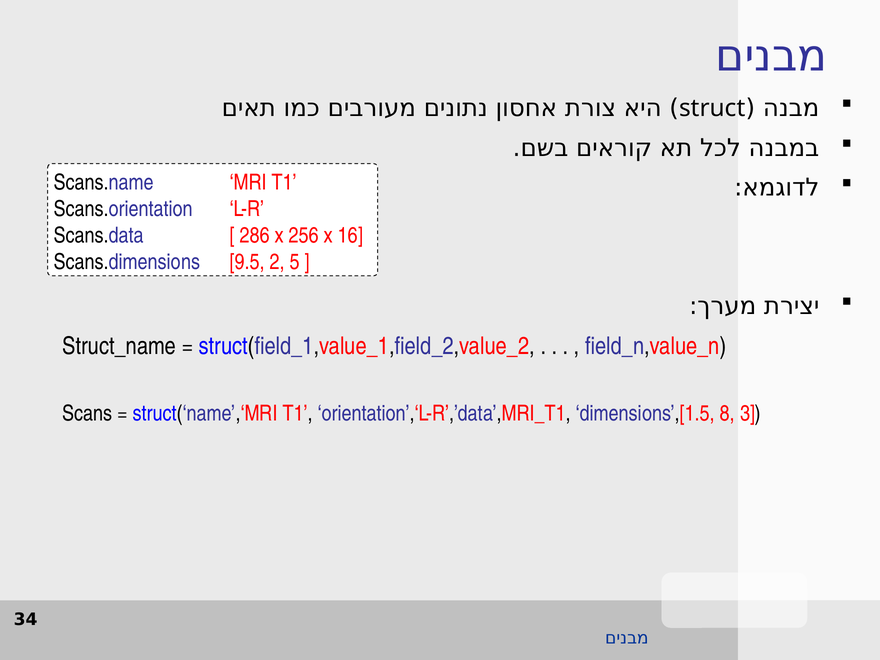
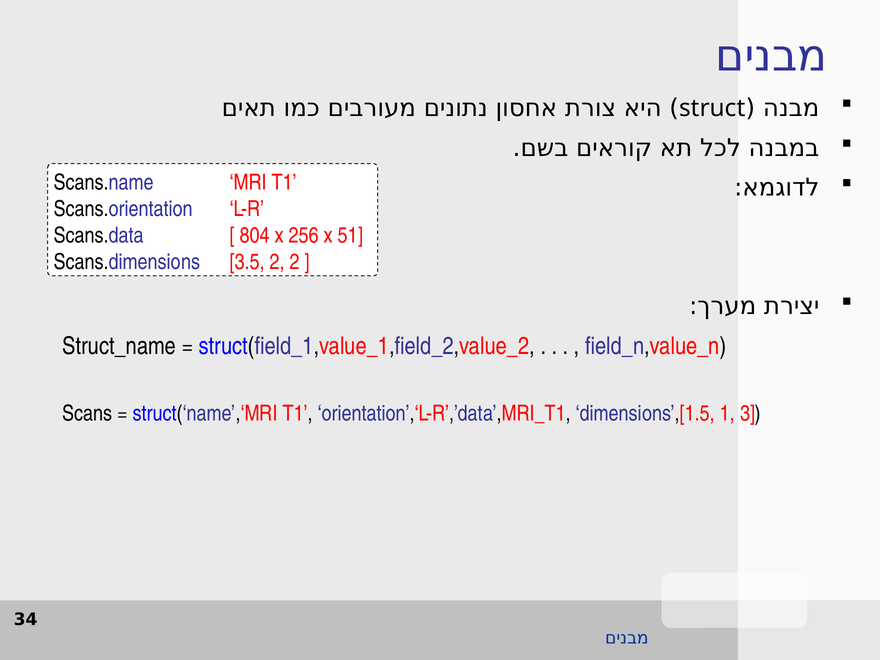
286: 286 -> 804 (255, 235)
16: 16 -> 51 (350, 235)
9.5: 9.5 -> 3.5 (247, 262)
2 5: 5 -> 2 (295, 262)
8: 8 -> 1 (727, 413)
